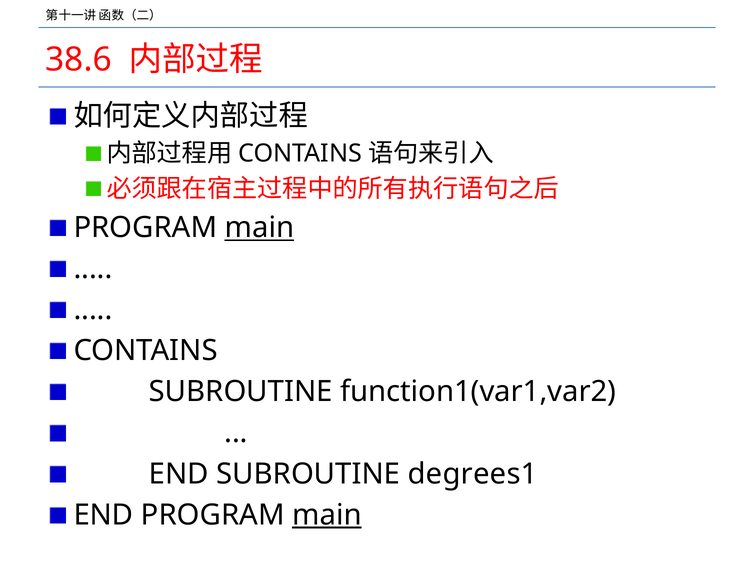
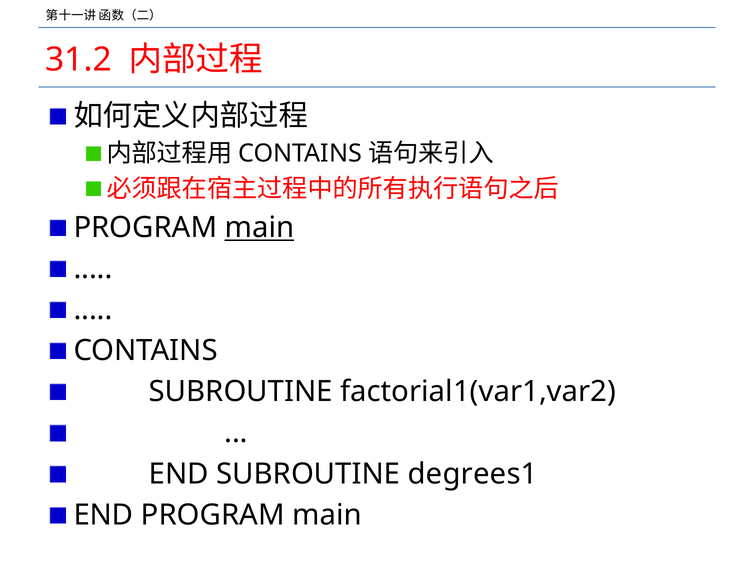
38.6: 38.6 -> 31.2 (78, 60)
function1(var1,var2: function1(var1,var2 -> factorial1(var1,var2 (478, 391)
main underline: present -> none (327, 514)
